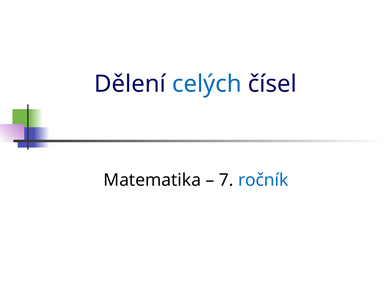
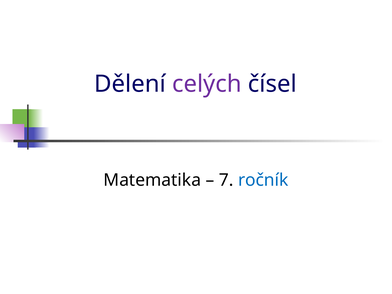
celých colour: blue -> purple (207, 84)
